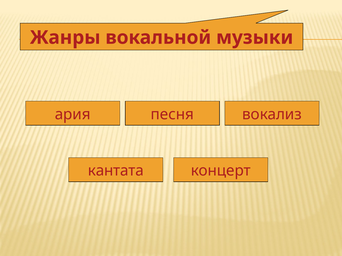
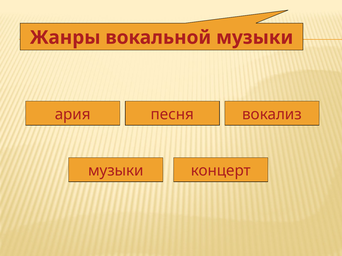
кантата: кантата -> музыки (116, 171)
